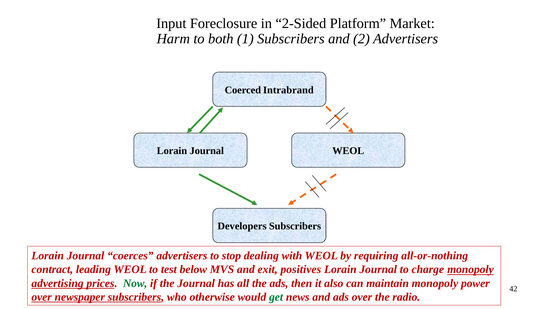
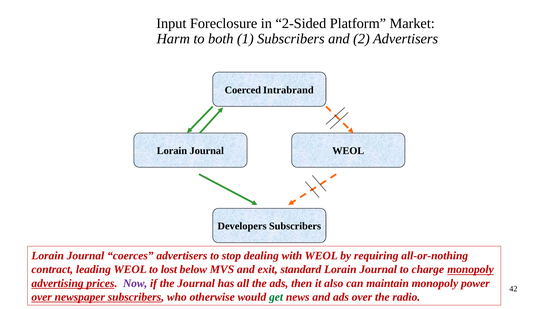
test: test -> lost (169, 269)
positives: positives -> standard (301, 269)
Now colour: green -> purple (135, 283)
